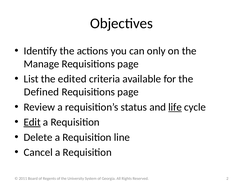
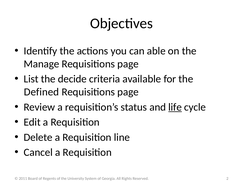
only: only -> able (156, 51)
edited: edited -> decide (72, 79)
Edit underline: present -> none (32, 122)
